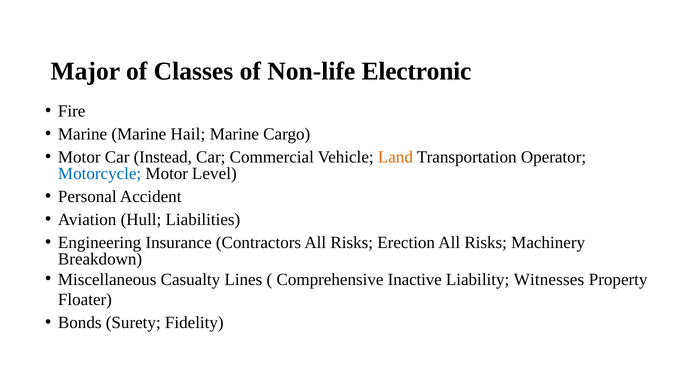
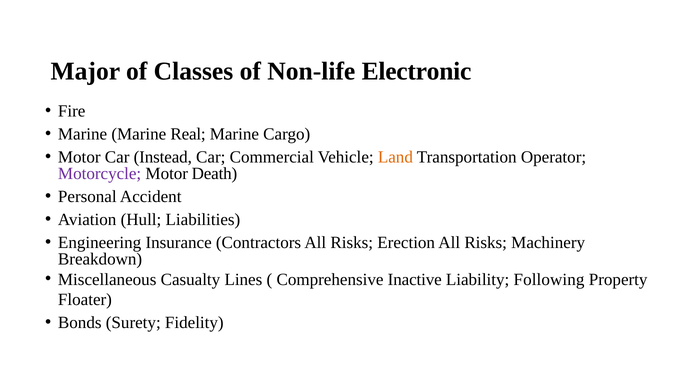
Hail: Hail -> Real (188, 134)
Motorcycle colour: blue -> purple (100, 173)
Level: Level -> Death (214, 173)
Witnesses: Witnesses -> Following (549, 279)
